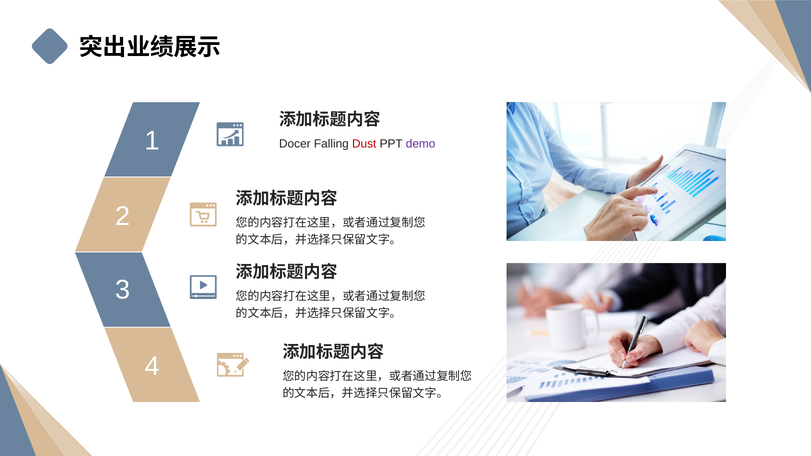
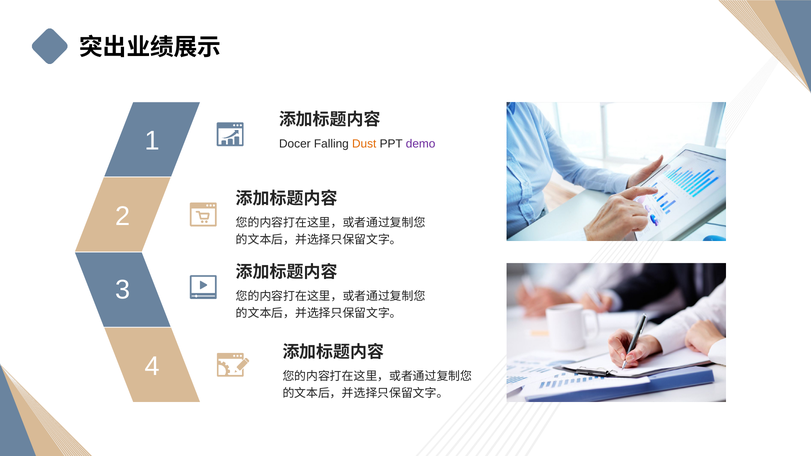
Dust colour: red -> orange (364, 144)
